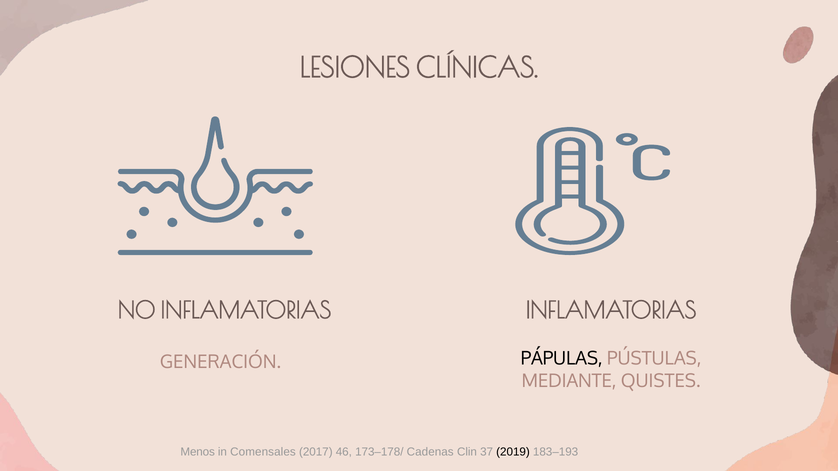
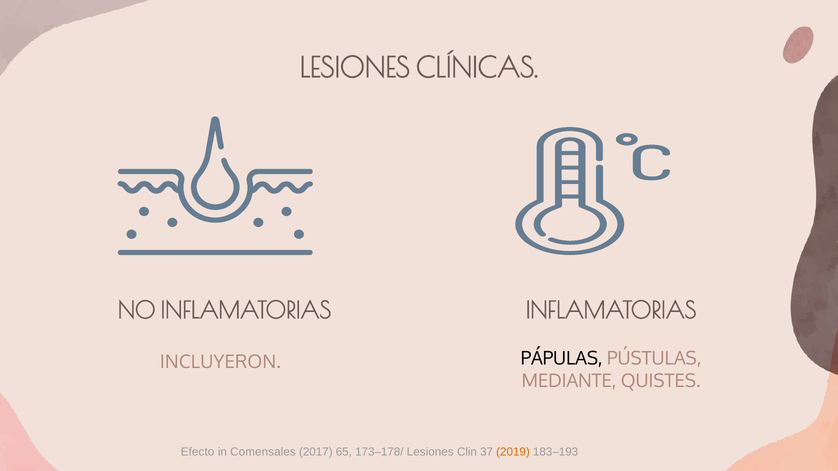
GENERACIÓN: GENERACIÓN -> INCLUYERON (220, 362)
Menos: Menos -> Efecto (198, 452)
46: 46 -> 65 (344, 452)
173–178/ Cadenas: Cadenas -> Lesiones (430, 452)
2019 colour: black -> orange (513, 452)
